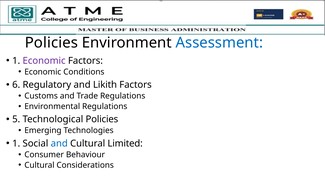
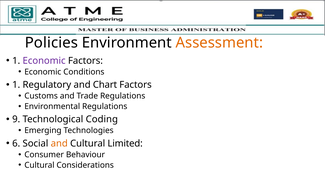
Assessment colour: blue -> orange (219, 43)
6: 6 -> 1 (16, 85)
Likith: Likith -> Chart (105, 85)
5: 5 -> 9 (16, 119)
Technological Policies: Policies -> Coding (102, 119)
1: 1 -> 6 (16, 143)
and colour: blue -> orange (59, 143)
